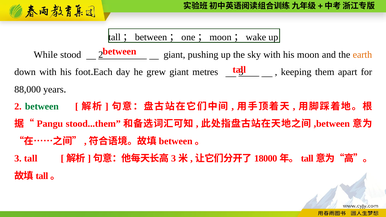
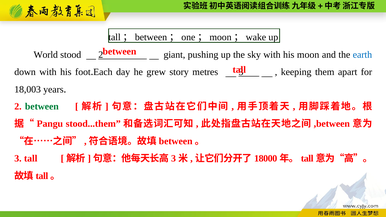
While: While -> World (46, 55)
earth colour: orange -> blue (362, 55)
grew giant: giant -> story (179, 72)
88,000: 88,000 -> 18,003 (28, 89)
